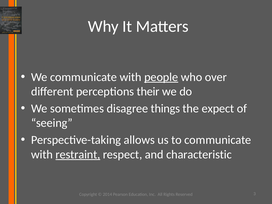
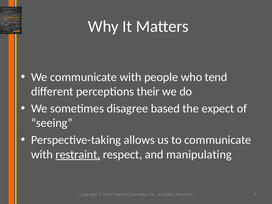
people underline: present -> none (161, 77)
over: over -> tend (216, 77)
things: things -> based (165, 108)
characteristic: characteristic -> manipulating (199, 154)
